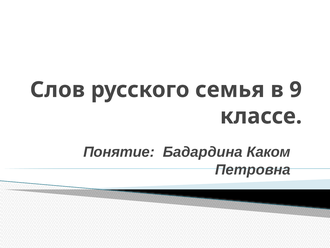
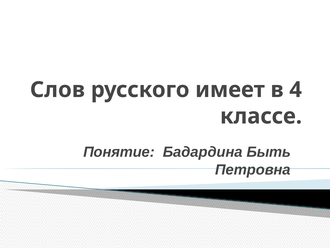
семья: семья -> имеет (230, 90)
9: 9 -> 4 (296, 90)
Каком: Каком -> Быть (269, 152)
